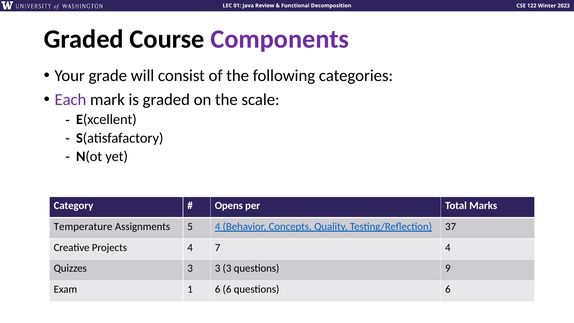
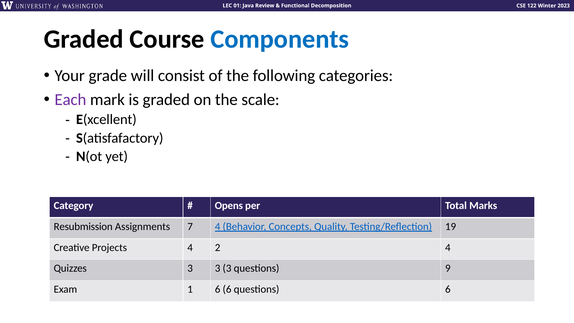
Components colour: purple -> blue (280, 39)
Temperature: Temperature -> Resubmission (83, 226)
5: 5 -> 7 (190, 226)
37: 37 -> 19 (451, 226)
7: 7 -> 2 (218, 247)
